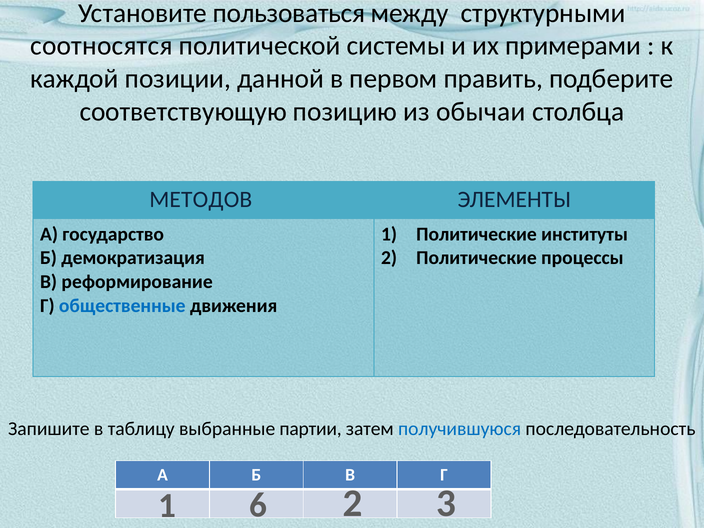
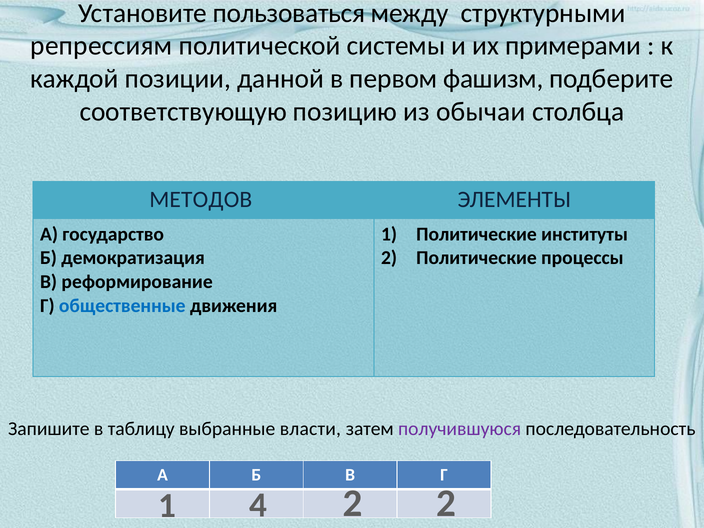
соотносятся: соотносятся -> репрессиям (101, 46)
править: править -> фашизм (493, 79)
партии: партии -> власти (310, 429)
получившуюся colour: blue -> purple (460, 429)
6: 6 -> 4 (258, 505)
3: 3 -> 2 (446, 503)
